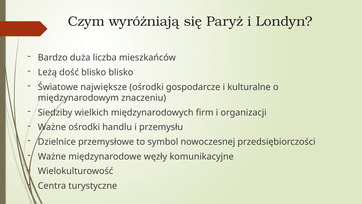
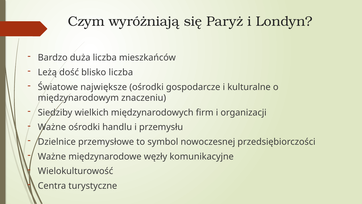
blisko blisko: blisko -> liczba (121, 72)
